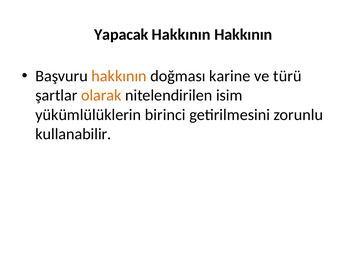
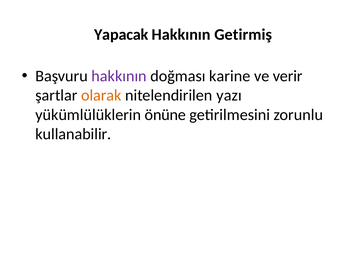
Hakkının Hakkının: Hakkının -> Getirmiş (243, 35)
hakkının colour: orange -> purple (119, 76)
türü: türü -> verir (288, 76)
isim: isim -> yazı (229, 96)
birinci: birinci -> önüne (165, 115)
